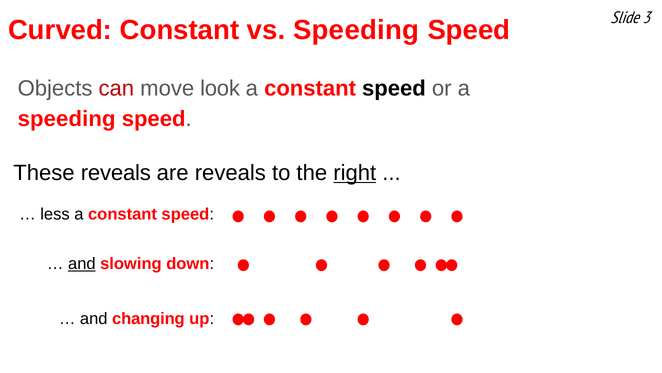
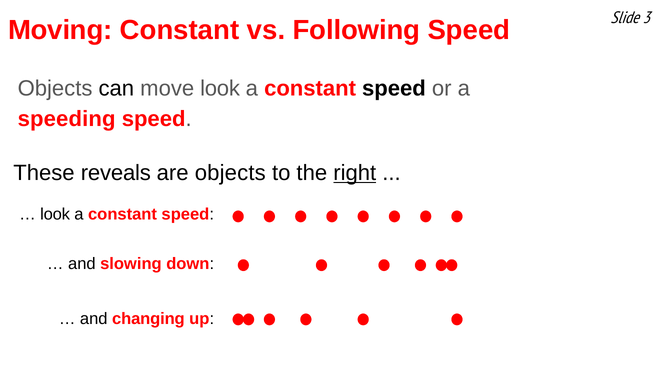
Curved: Curved -> Moving (60, 30)
vs Speeding: Speeding -> Following (356, 30)
can colour: red -> black (116, 88)
are reveals: reveals -> objects (230, 173)
less: less -> look (55, 214)
and underline: present -> none (82, 263)
